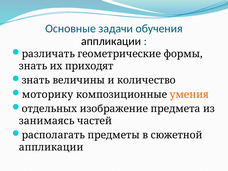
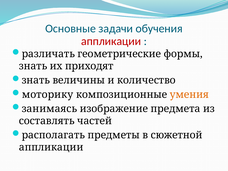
аппликации colour: black -> red (111, 41)
отдельных: отдельных -> занимаясь (49, 109)
занимаясь: занимаясь -> составлять (47, 121)
